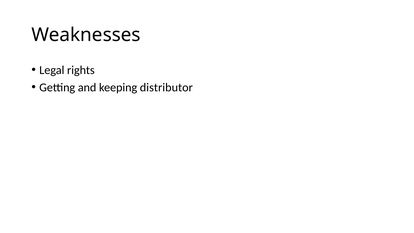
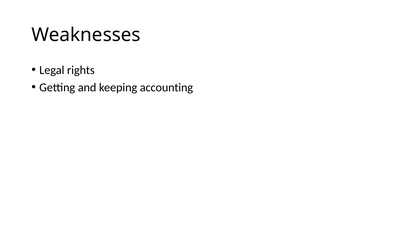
distributor: distributor -> accounting (166, 87)
